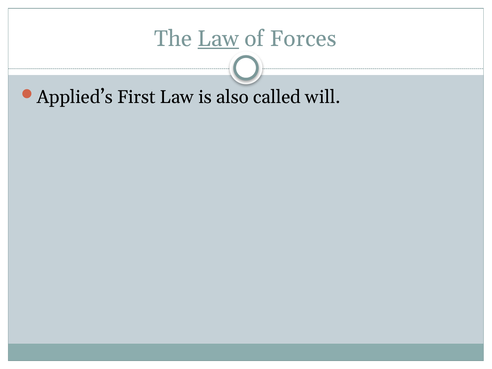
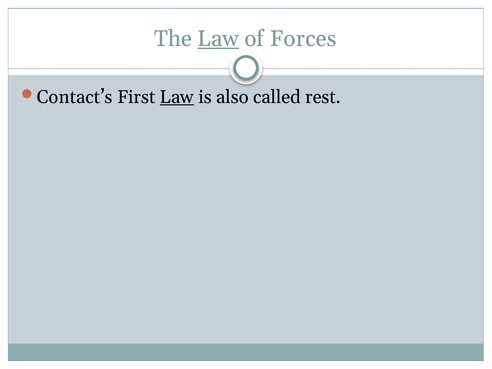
Applied’s: Applied’s -> Contact’s (75, 97)
Law underline: none -> present (177, 97)
will: will -> rest (323, 97)
